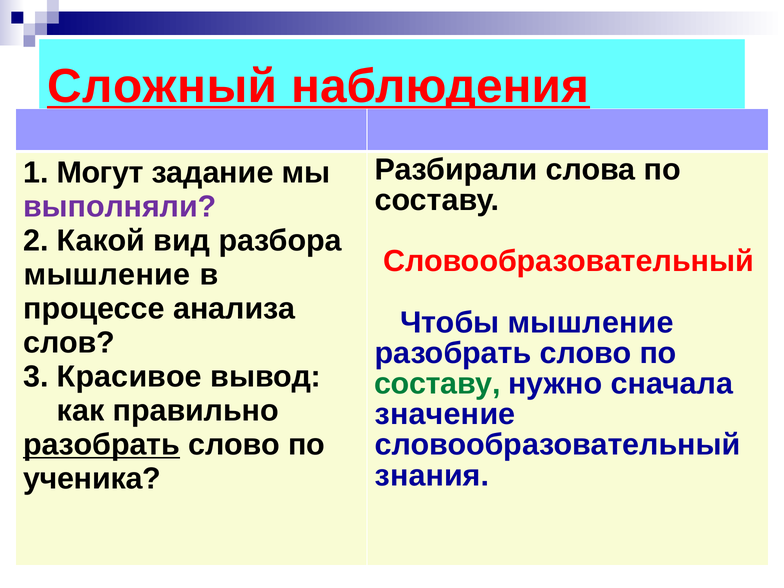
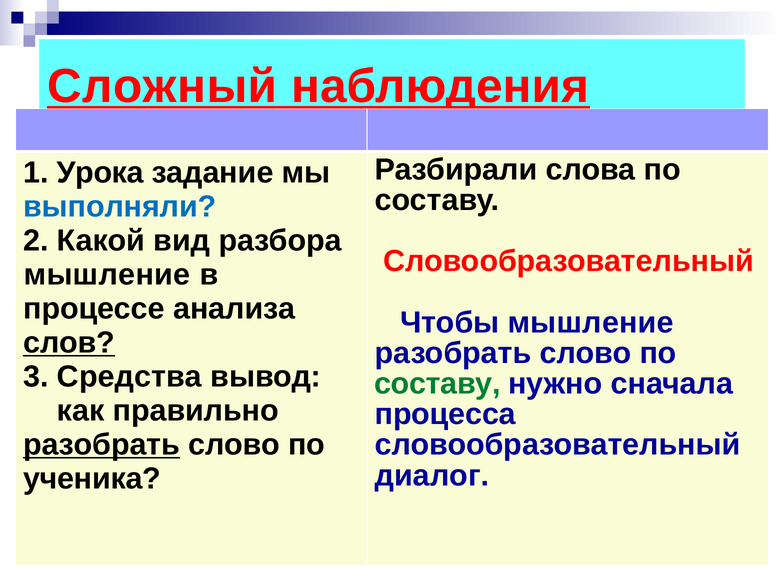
Могут: Могут -> Урока (100, 173)
выполняли colour: purple -> blue (120, 207)
слов underline: none -> present (69, 343)
Красивое: Красивое -> Средства (129, 377)
значение: значение -> процесса (445, 414)
знания: знания -> диалог (432, 475)
